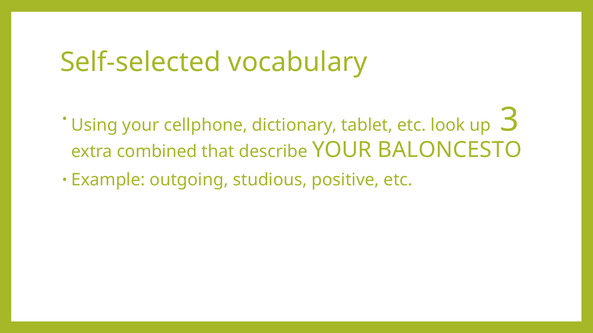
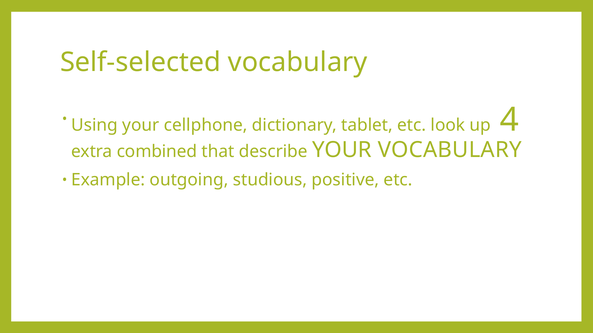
3: 3 -> 4 (509, 120)
YOUR BALONCESTO: BALONCESTO -> VOCABULARY (450, 150)
